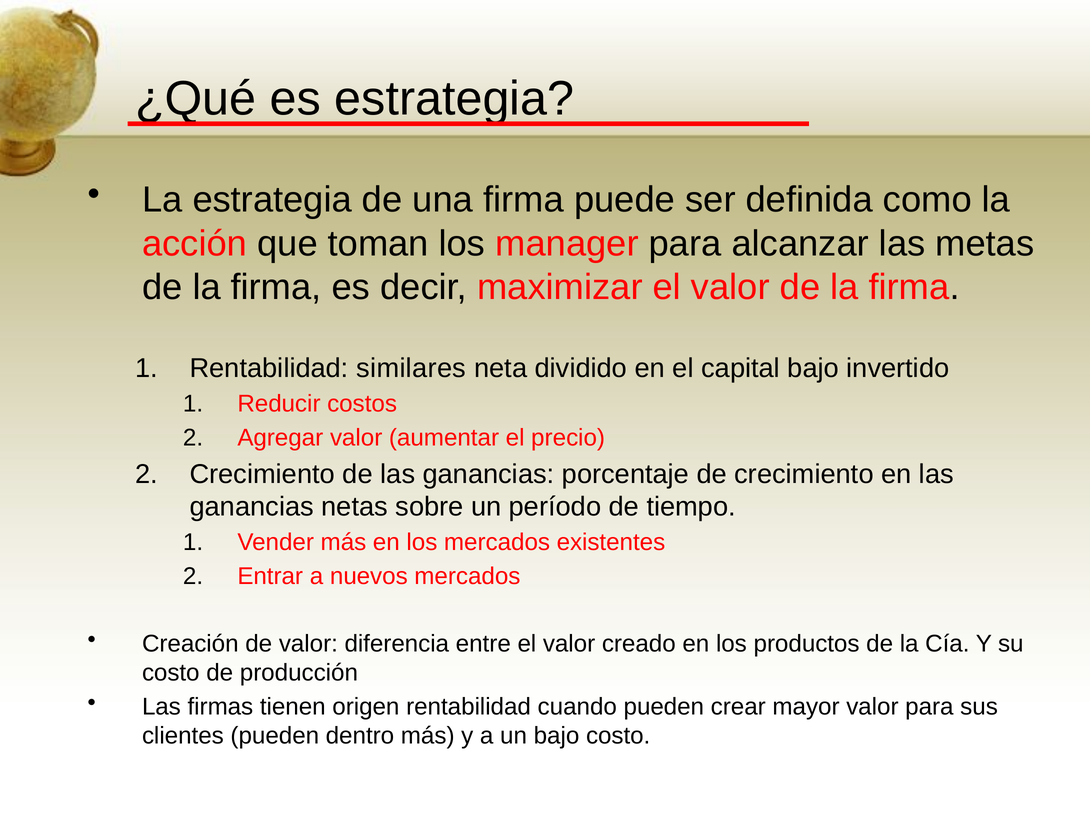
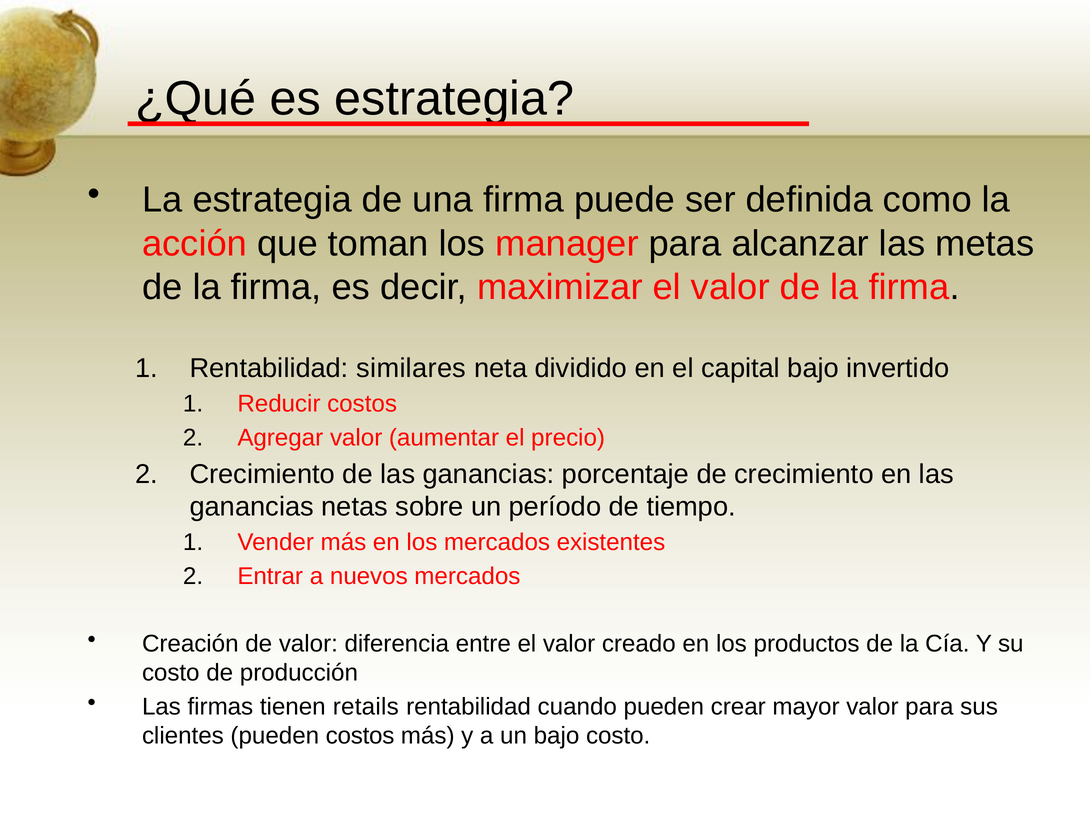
origen: origen -> retails (366, 707)
pueden dentro: dentro -> costos (360, 736)
